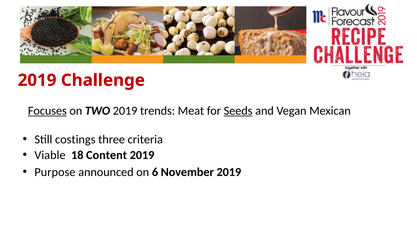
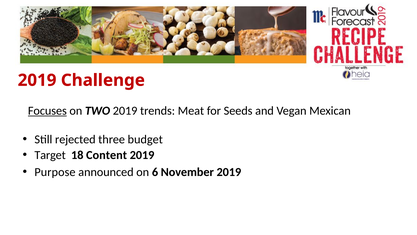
Seeds underline: present -> none (238, 110)
costings: costings -> rejected (75, 139)
criteria: criteria -> budget (145, 139)
Viable: Viable -> Target (50, 155)
